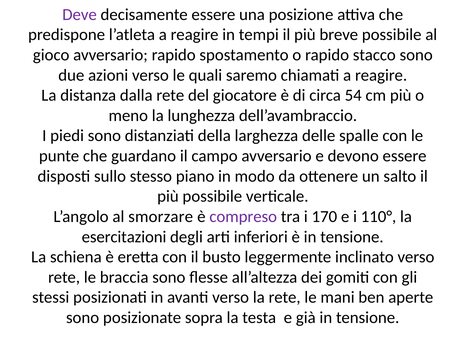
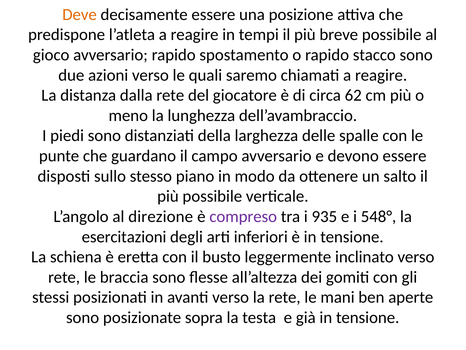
Deve colour: purple -> orange (80, 14)
54: 54 -> 62 (353, 95)
smorzare: smorzare -> direzione (161, 216)
170: 170 -> 935 (324, 216)
110°: 110° -> 548° (378, 216)
